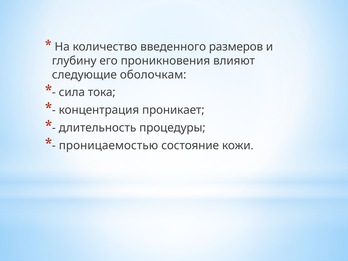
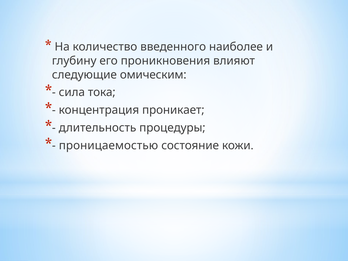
размеров: размеров -> наиболее (236, 47)
оболочкам: оболочкам -> омическим (153, 75)
